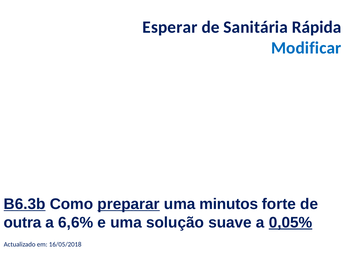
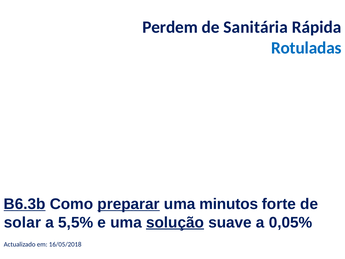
Esperar: Esperar -> Perdem (170, 27)
Modificar: Modificar -> Rotuladas (306, 48)
outra: outra -> solar (22, 222)
6,6%: 6,6% -> 5,5% (76, 222)
solução underline: none -> present (175, 222)
0,05% underline: present -> none (291, 222)
